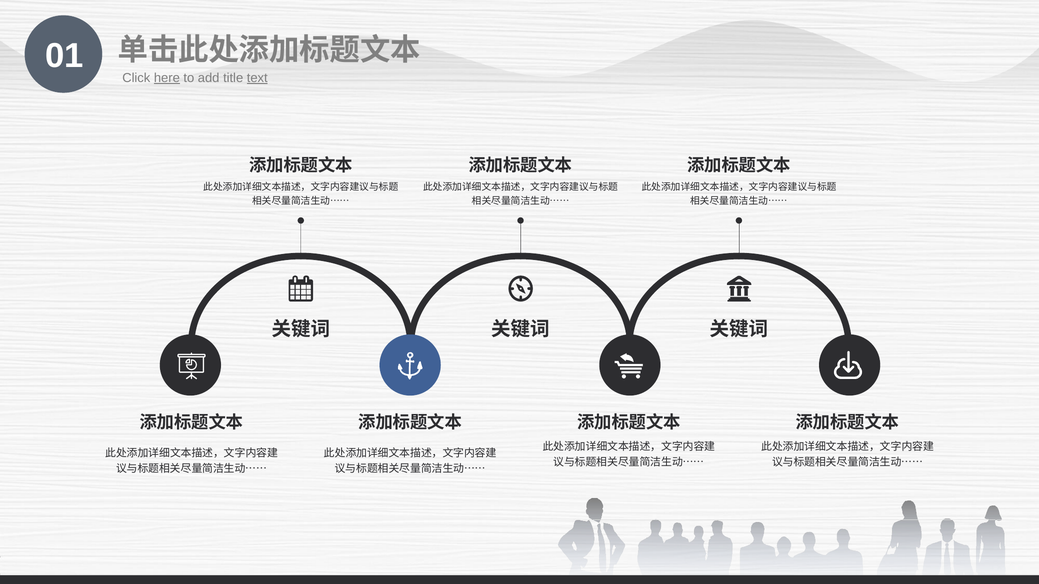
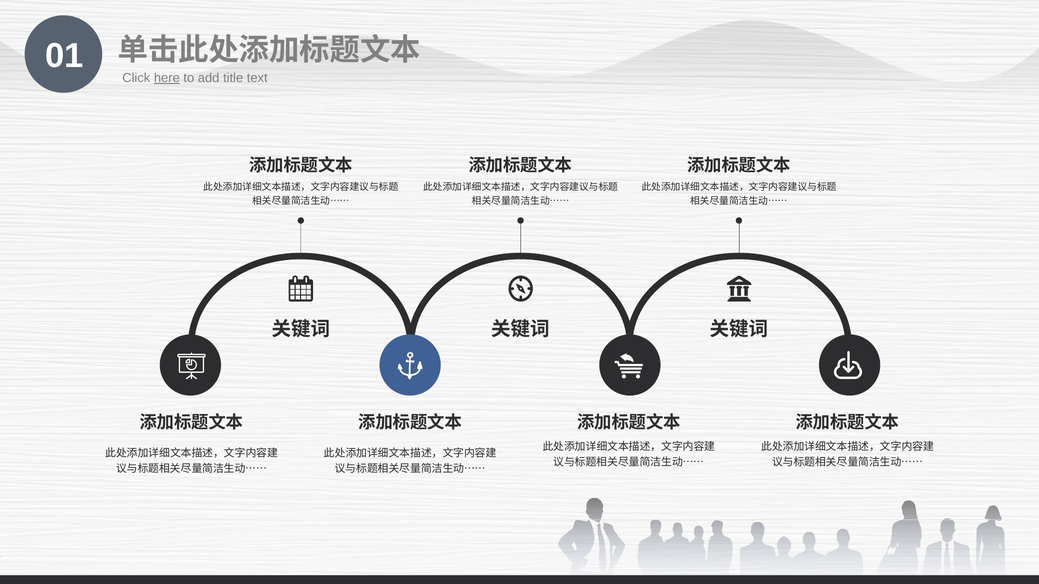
text underline: present -> none (257, 78)
